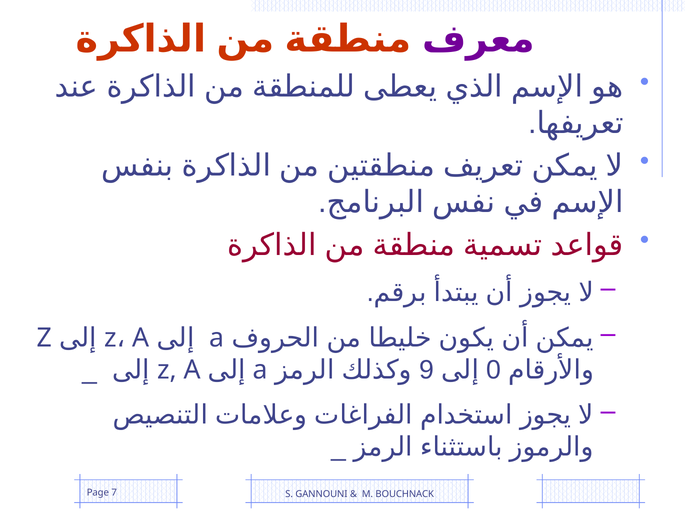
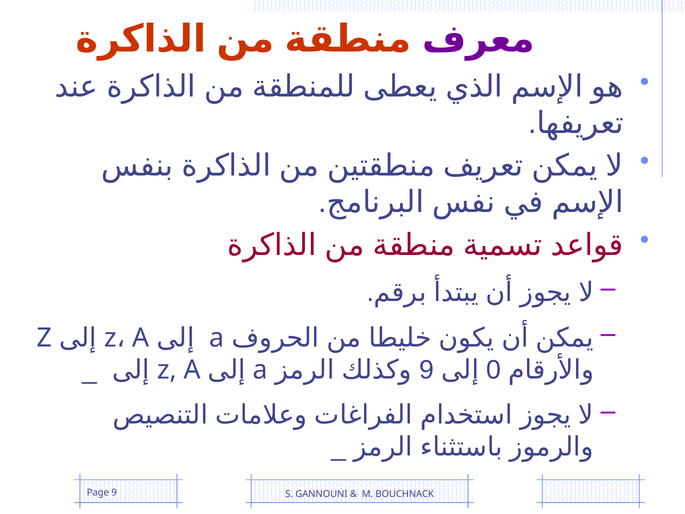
Page 7: 7 -> 9 (114, 492)
